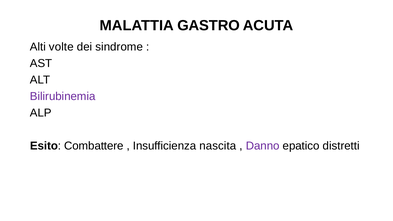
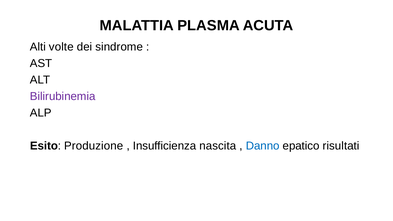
GASTRO: GASTRO -> PLASMA (209, 25)
Combattere: Combattere -> Produzione (94, 146)
Danno colour: purple -> blue (263, 146)
distretti: distretti -> risultati (341, 146)
